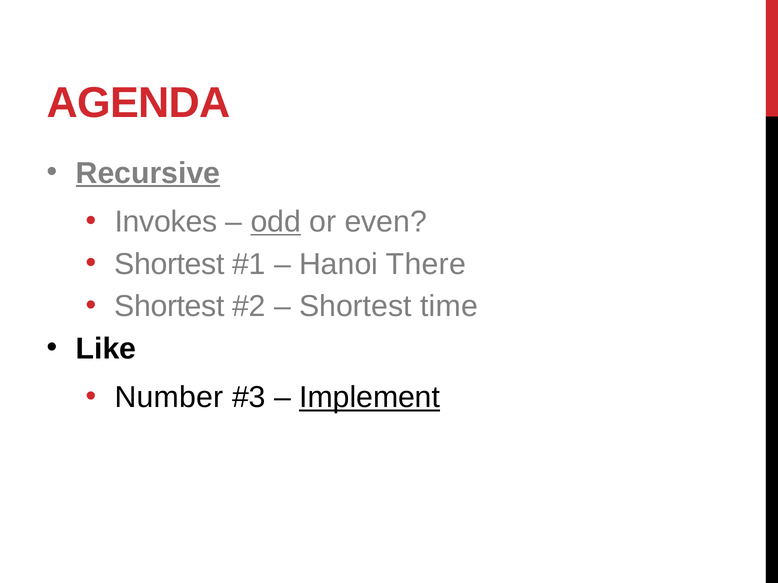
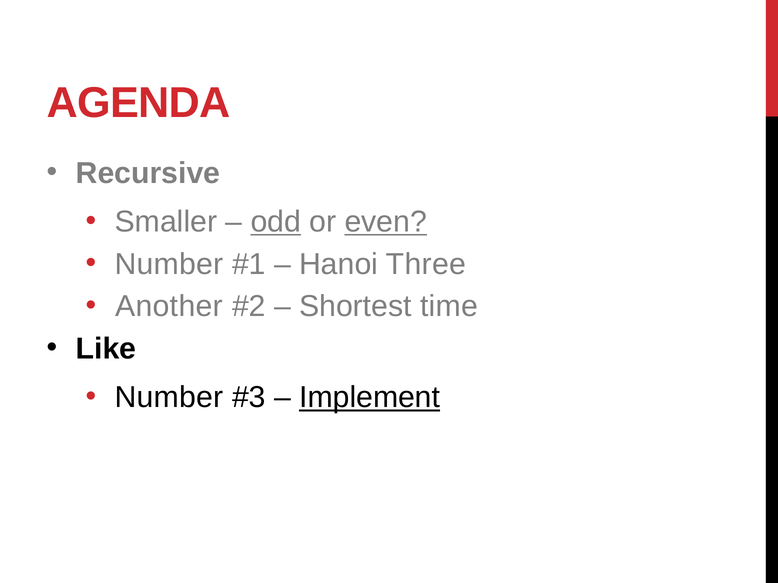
Recursive underline: present -> none (148, 173)
Invokes: Invokes -> Smaller (166, 222)
even underline: none -> present (386, 222)
Shortest: Shortest -> Number (169, 264)
There: There -> Three (426, 264)
Shortest: Shortest -> Another (169, 307)
